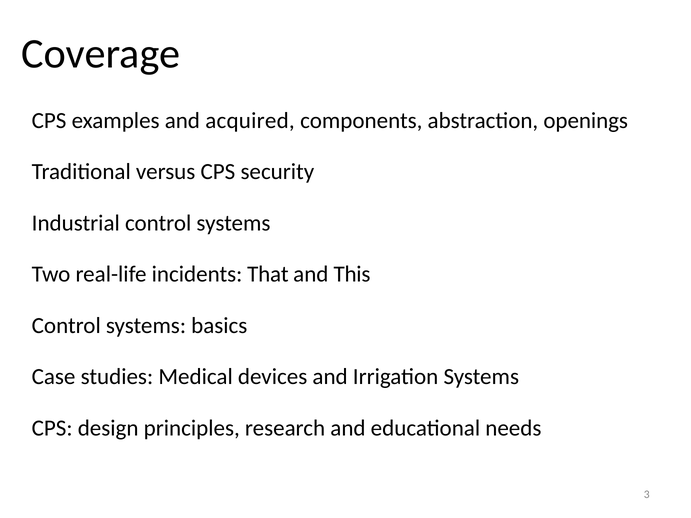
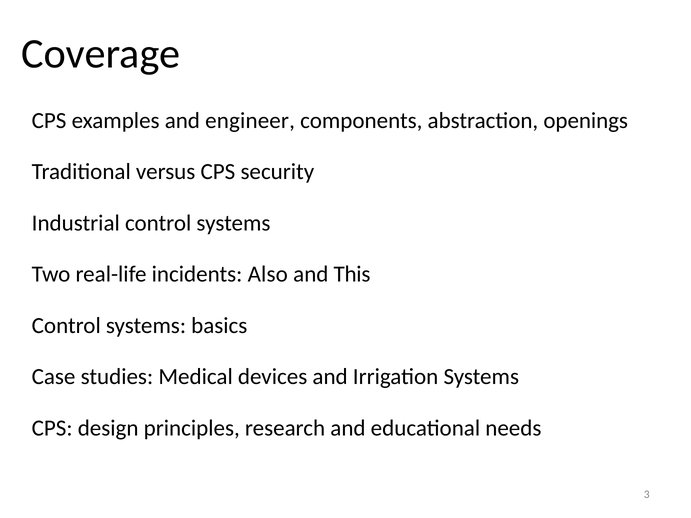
acquired: acquired -> engineer (250, 121)
That: That -> Also (268, 274)
